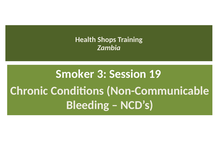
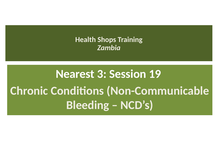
Smoker: Smoker -> Nearest (75, 74)
